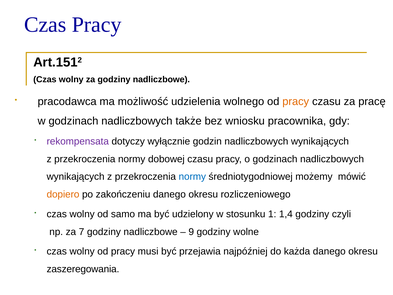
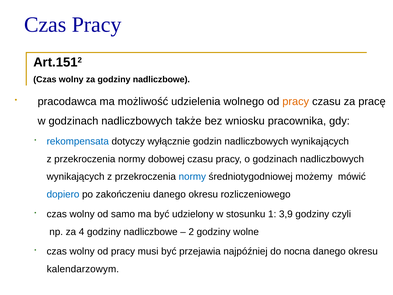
rekompensata colour: purple -> blue (78, 141)
dopiero colour: orange -> blue (63, 194)
1,4: 1,4 -> 3,9 (286, 214)
7: 7 -> 4 (82, 232)
9: 9 -> 2 (191, 232)
każda: każda -> nocna (297, 251)
zaszeregowania: zaszeregowania -> kalendarzowym (83, 269)
